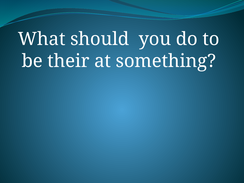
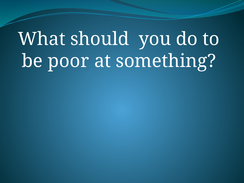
their: their -> poor (68, 61)
